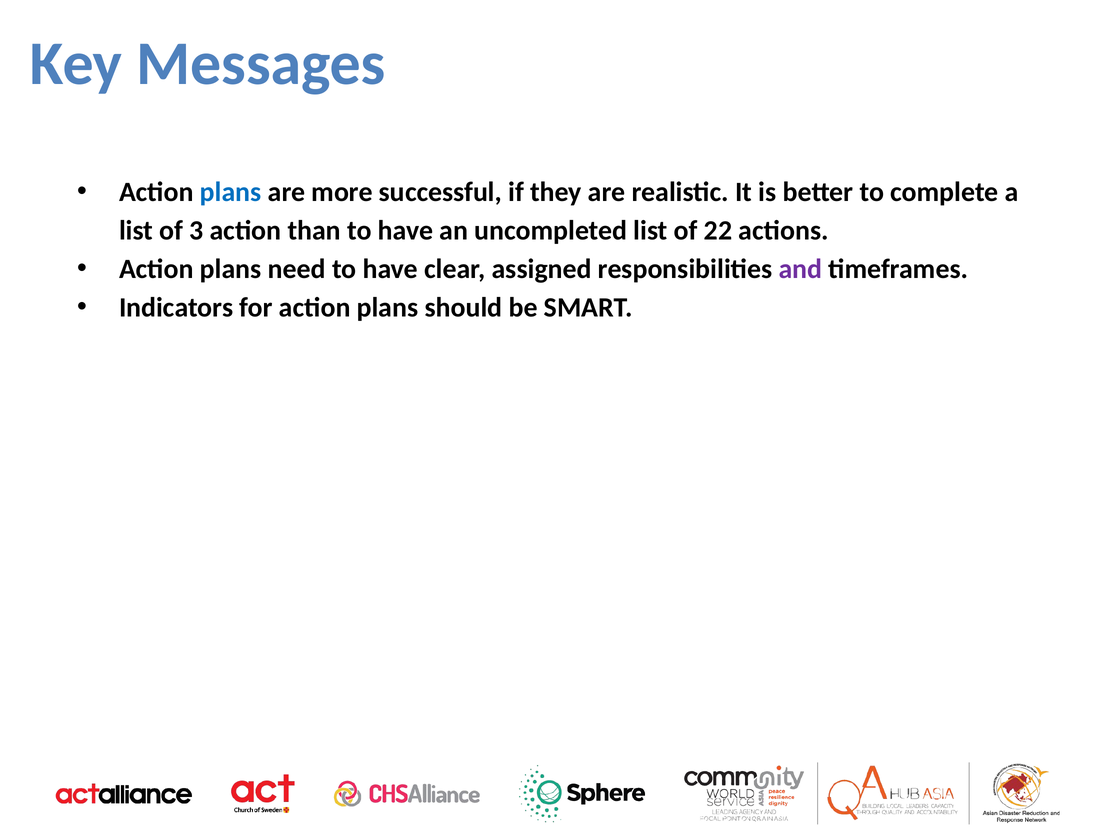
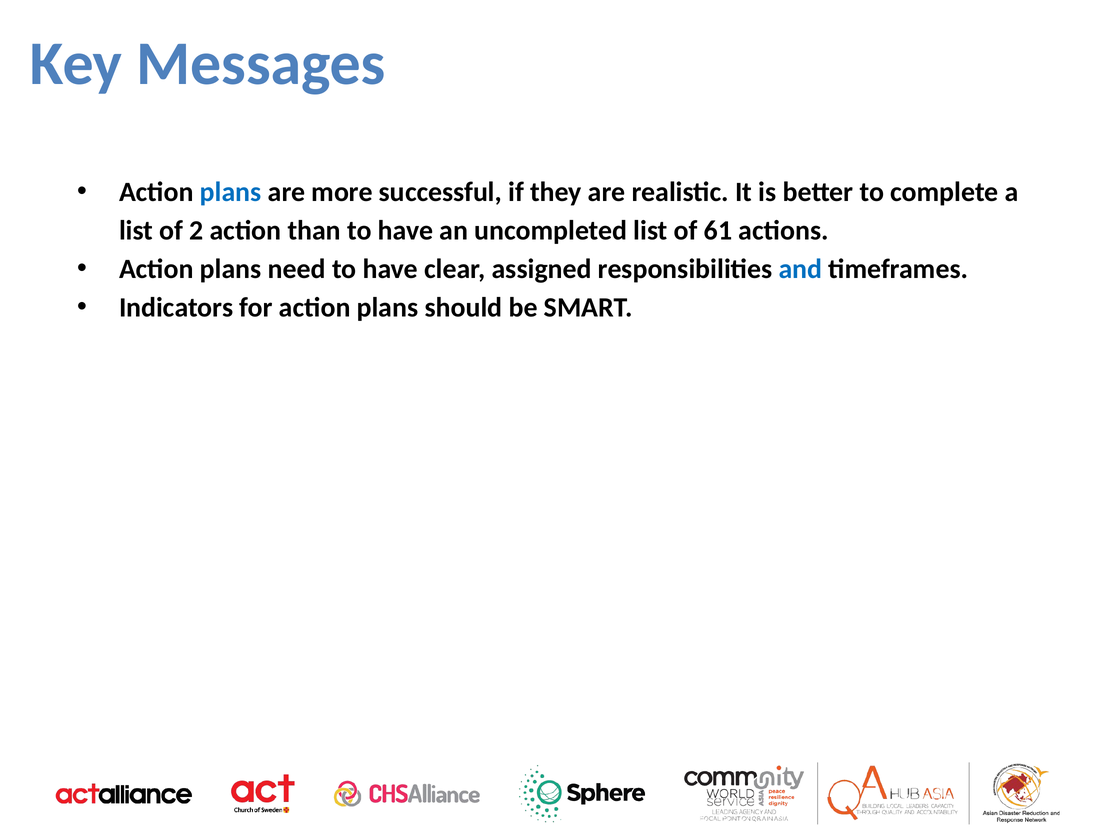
3: 3 -> 2 (196, 230)
22: 22 -> 61 (718, 230)
and colour: purple -> blue (800, 269)
